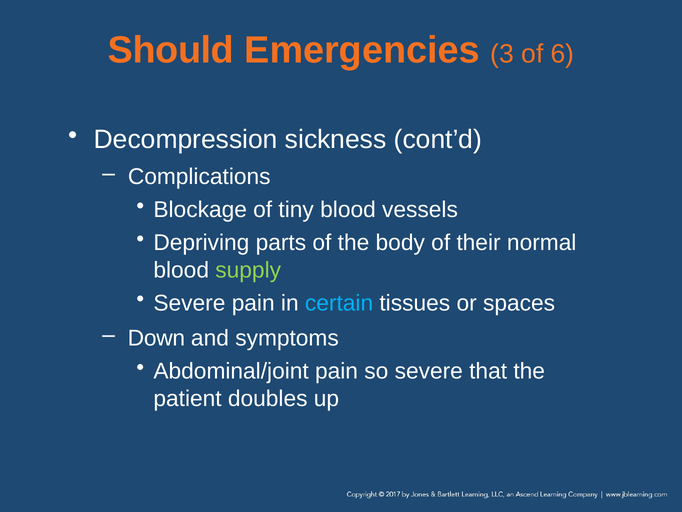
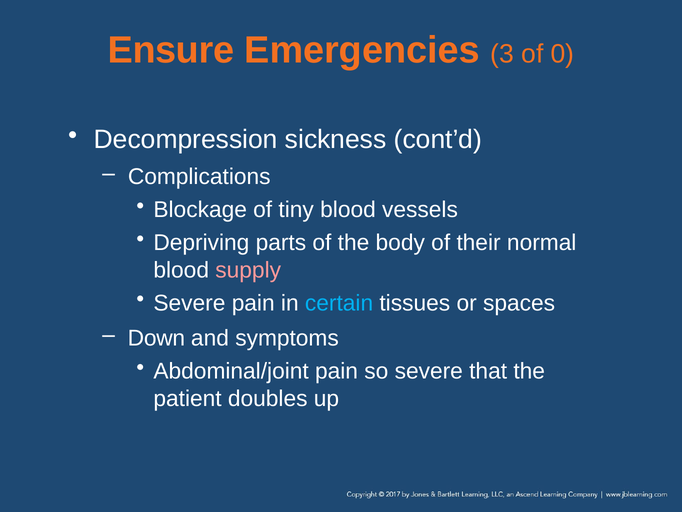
Should: Should -> Ensure (171, 50)
6: 6 -> 0 (562, 54)
supply colour: light green -> pink (248, 270)
